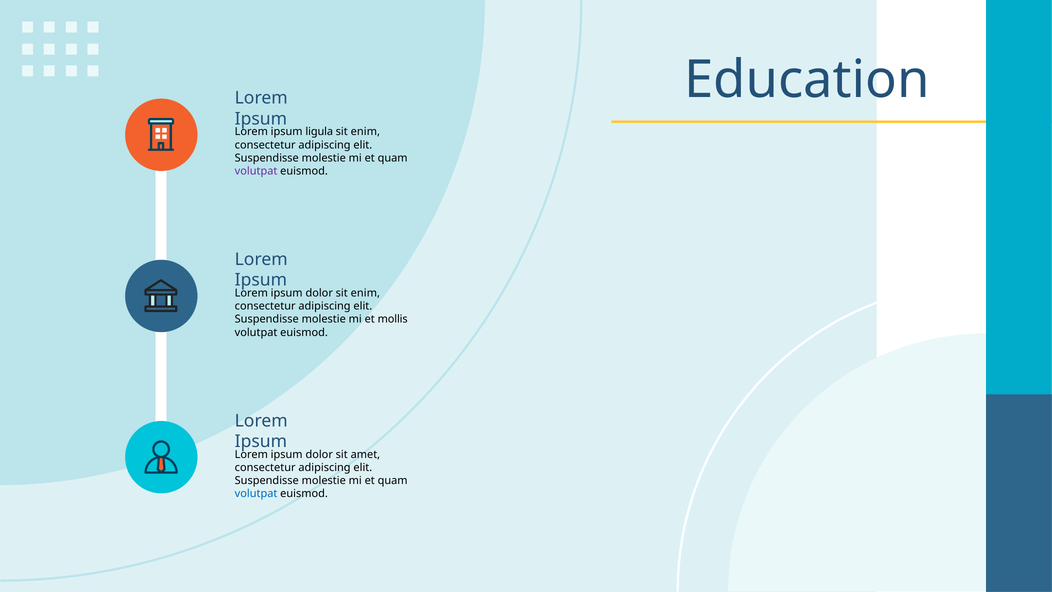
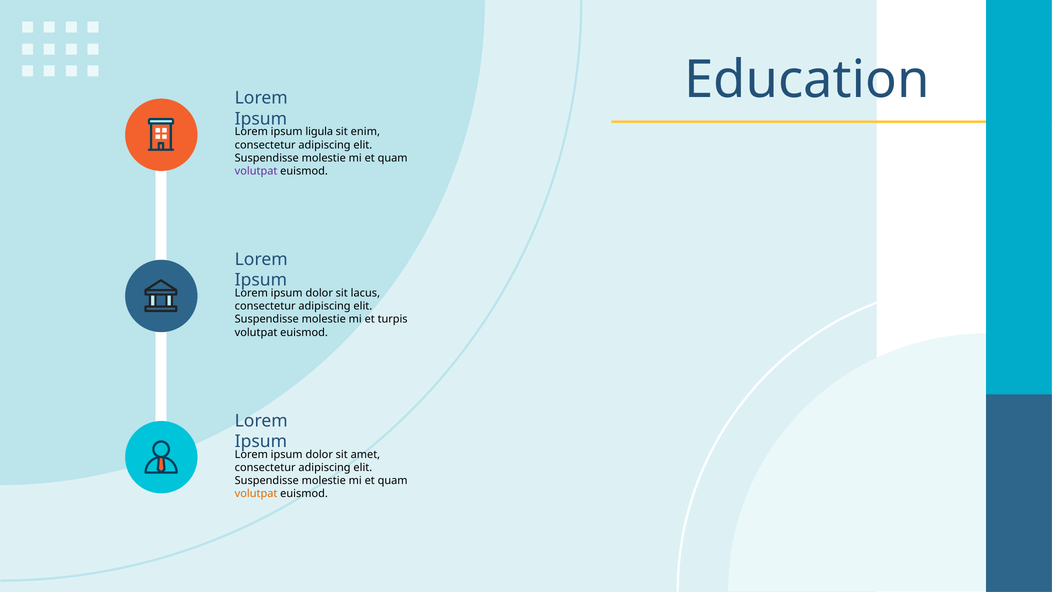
dolor sit enim: enim -> lacus (365, 293)
mollis: mollis -> turpis (393, 319)
volutpat colour: blue -> orange (256, 494)
